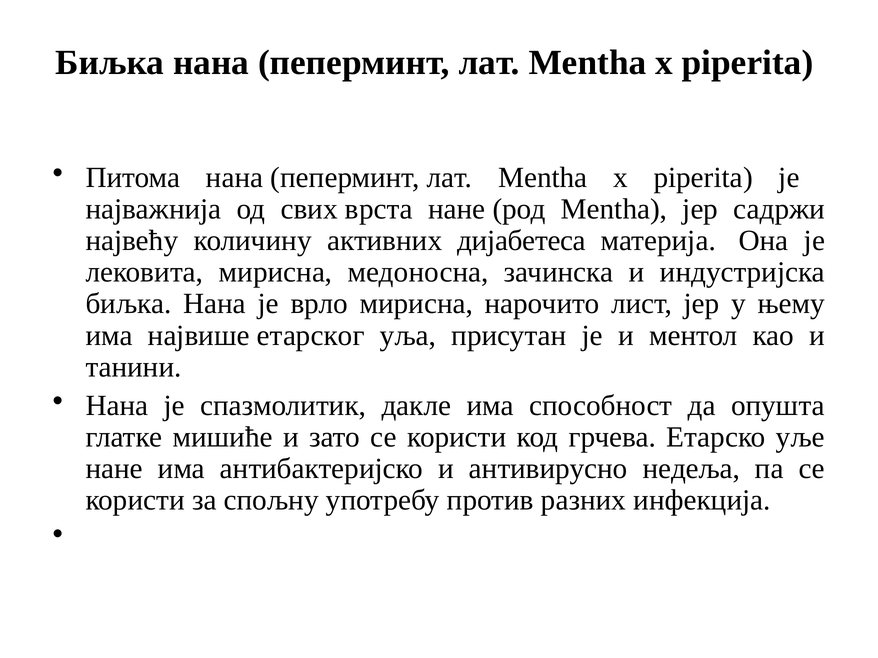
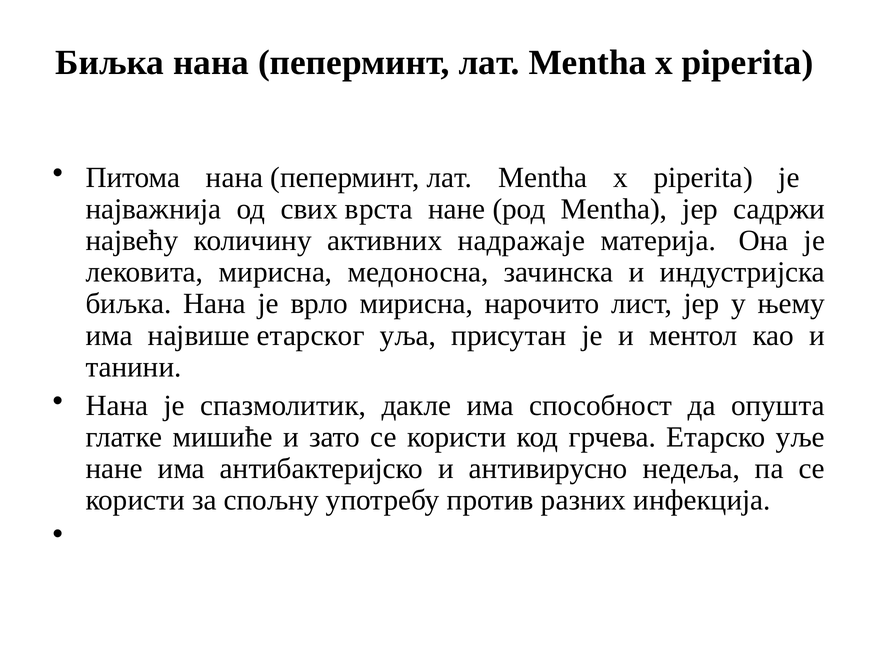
дијабетеса: дијабетеса -> надражаје (521, 241)
